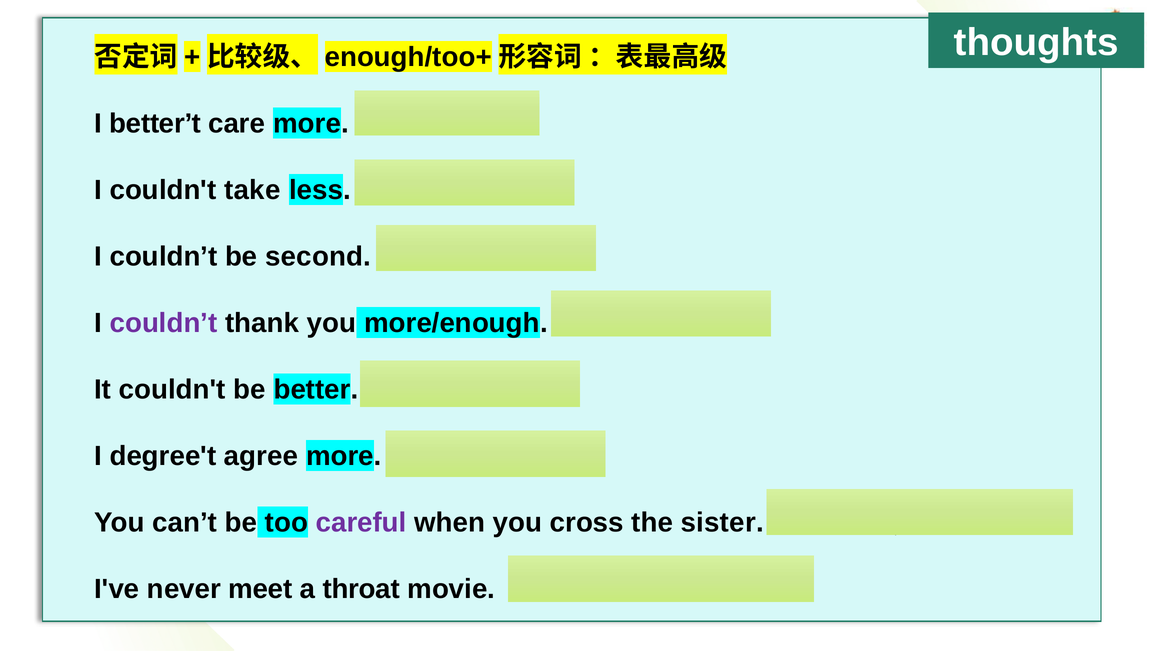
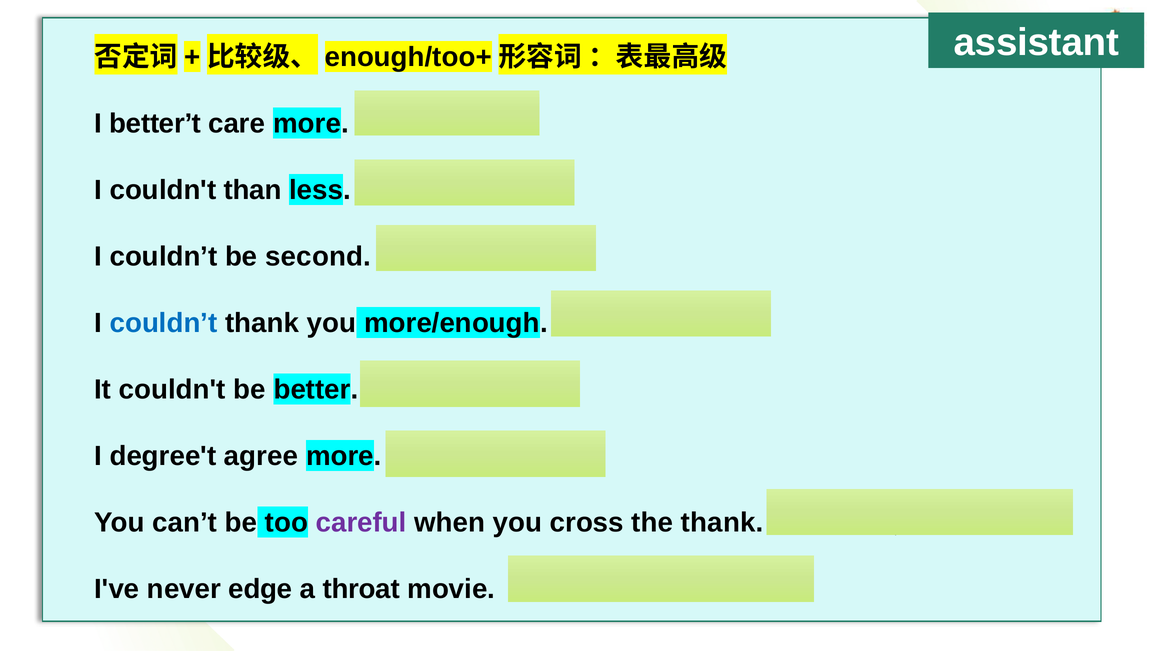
thoughts: thoughts -> assistant (1036, 43)
take: take -> than (253, 190)
couldn’t colour: purple -> blue (164, 323)
the sister: sister -> thank (722, 522)
meet: meet -> edge (260, 589)
